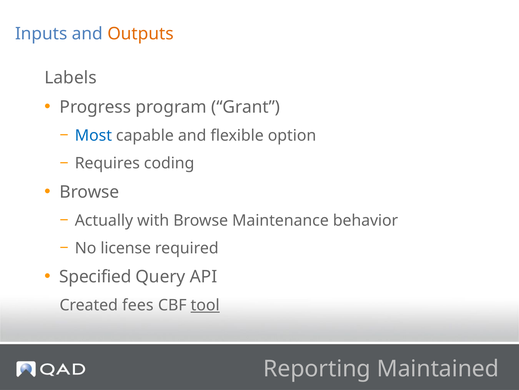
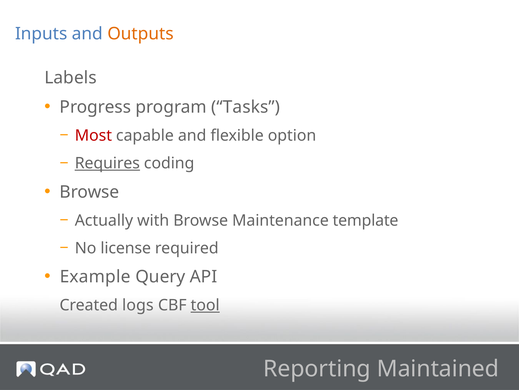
Grant: Grant -> Tasks (246, 107)
Most colour: blue -> red (93, 135)
Requires underline: none -> present (107, 163)
behavior: behavior -> template (366, 220)
Specified: Specified -> Example (95, 276)
fees: fees -> logs (138, 305)
